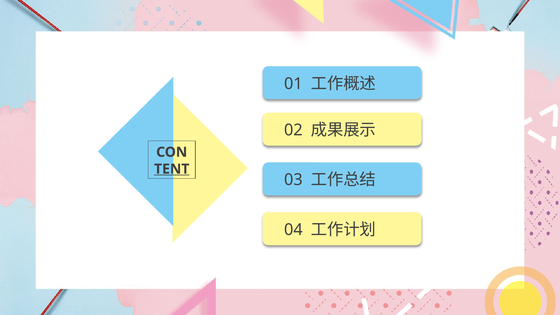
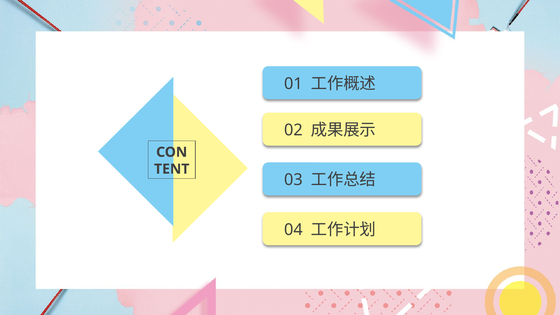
TENT underline: present -> none (172, 169)
